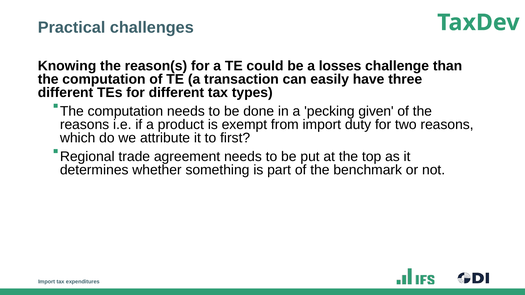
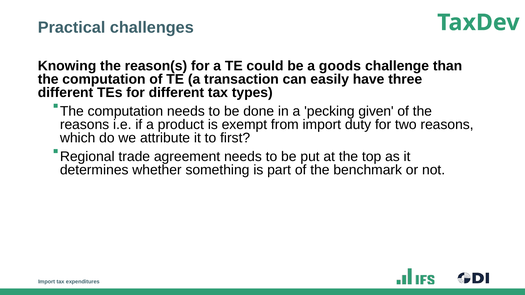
losses: losses -> goods (340, 66)
